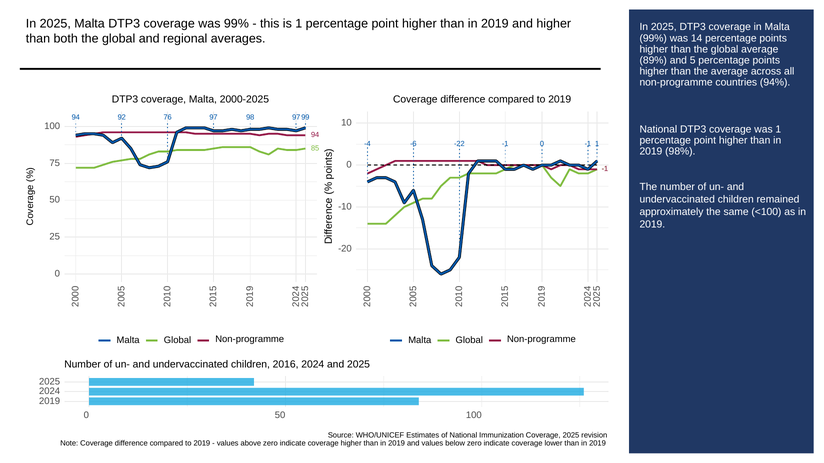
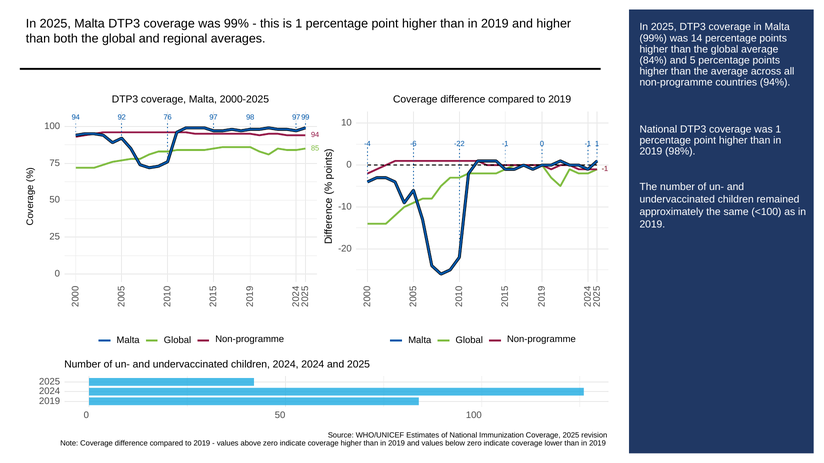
89%: 89% -> 84% (653, 60)
children 2016: 2016 -> 2024 (286, 365)
